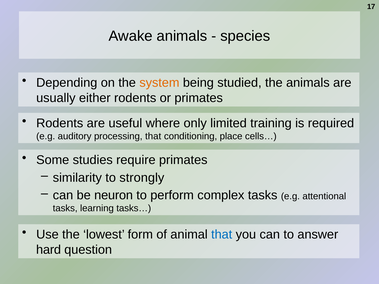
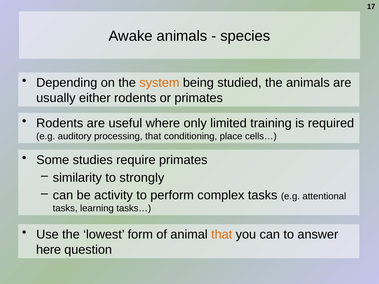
neuron: neuron -> activity (114, 195)
that colour: blue -> orange (222, 235)
hard: hard -> here (49, 250)
